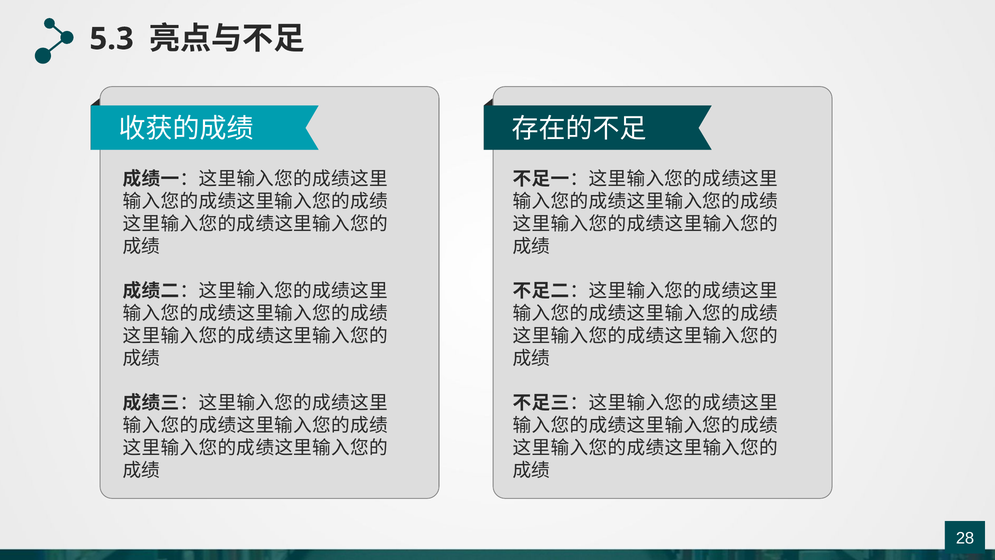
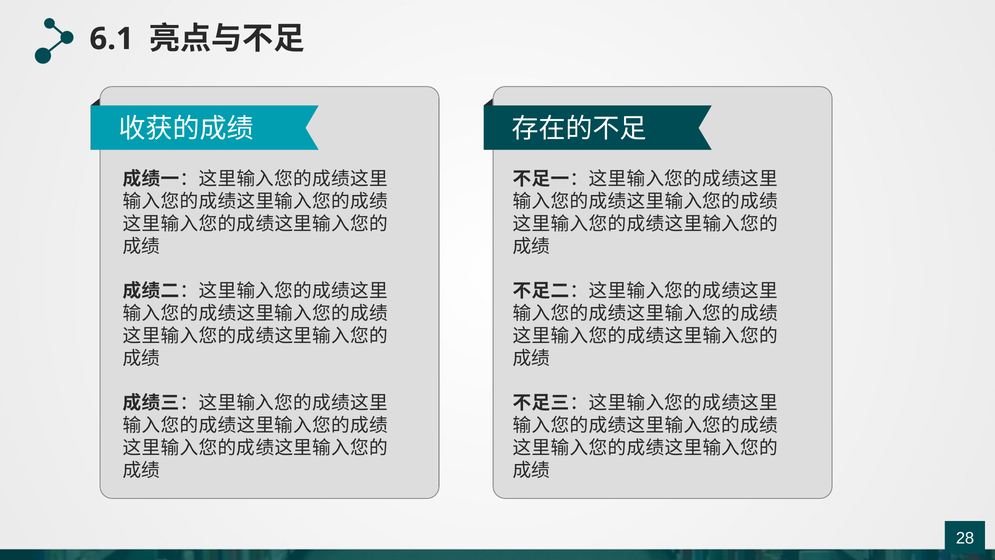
5.3: 5.3 -> 6.1 (112, 39)
